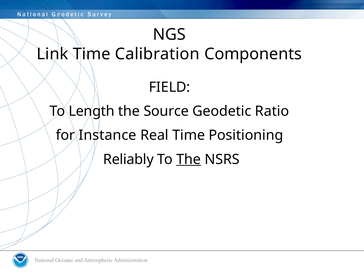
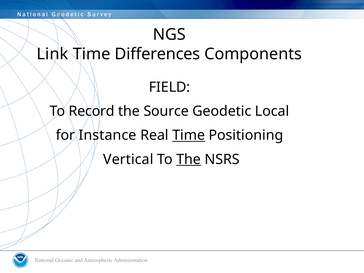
Calibration: Calibration -> Differences (157, 54)
Length: Length -> Record (92, 111)
Ratio: Ratio -> Local (272, 111)
Time underline: none -> present (189, 135)
Reliably: Reliably -> Vertical (128, 159)
